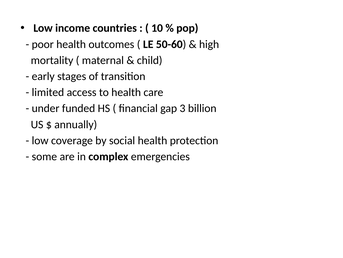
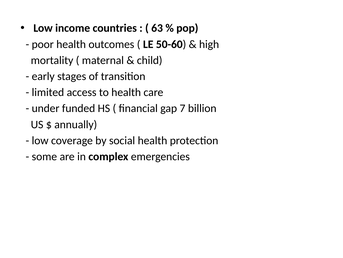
10: 10 -> 63 (157, 28)
3: 3 -> 7 (182, 108)
